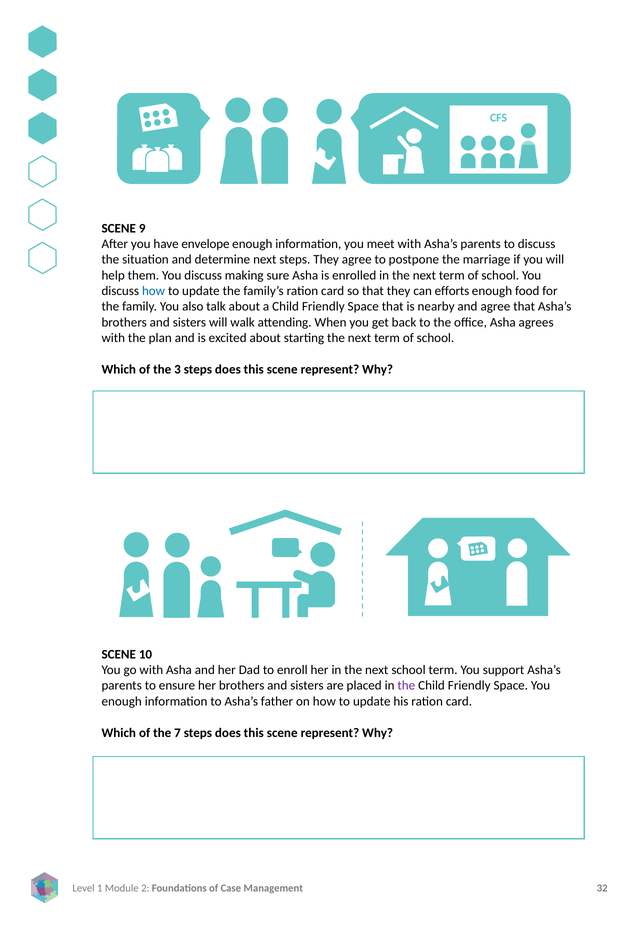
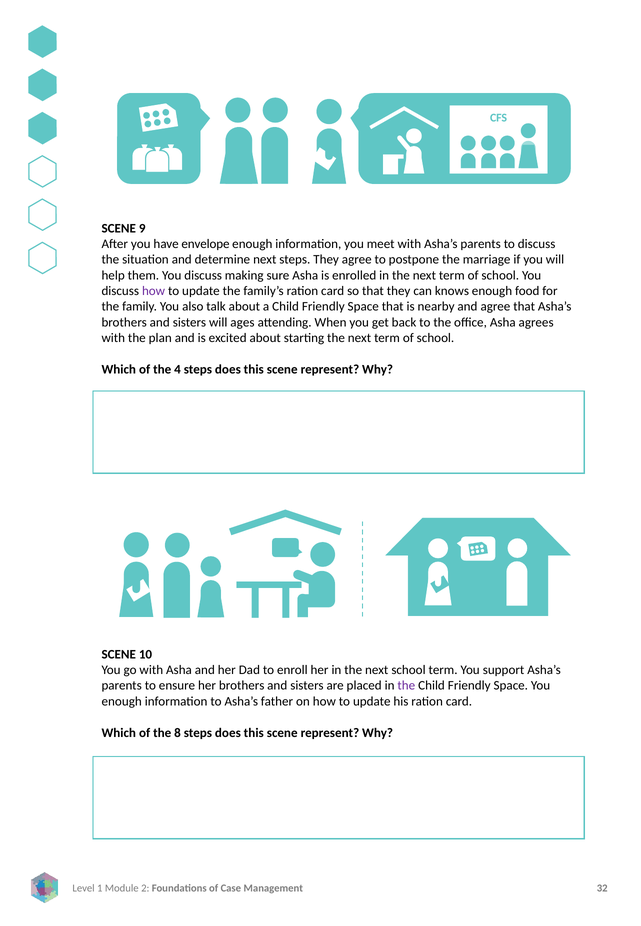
how colour: blue -> purple (154, 291)
efforts: efforts -> knows (452, 291)
walk: walk -> ages (242, 322)
3: 3 -> 4 (177, 369)
7: 7 -> 8 (177, 733)
